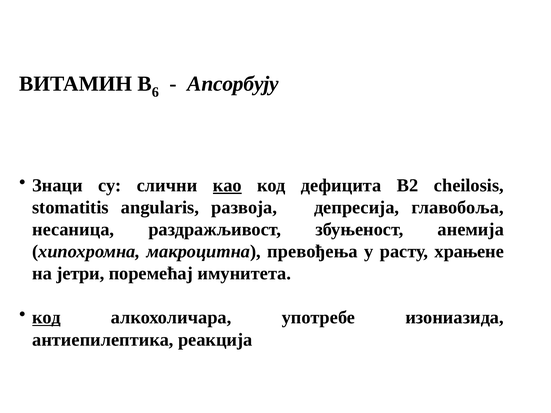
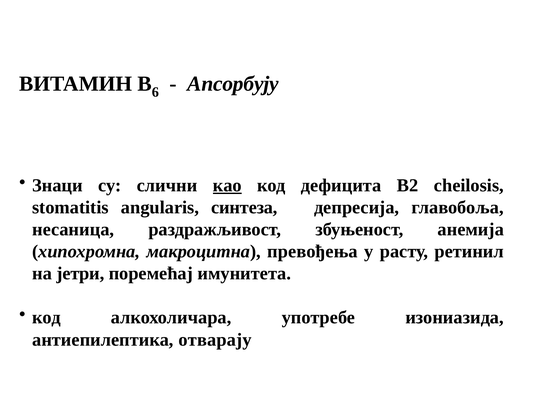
развоја: развоја -> синтеза (244, 208)
храњене: храњене -> ретинил (469, 252)
код underline: present -> none (46, 318)
реакција: реакција -> отварају (215, 340)
